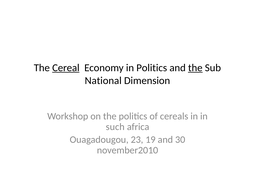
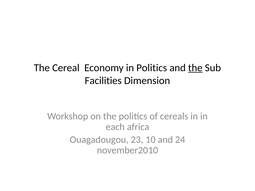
Cereal underline: present -> none (66, 68)
National: National -> Facilities (103, 81)
such: such -> each (115, 127)
19: 19 -> 10 (151, 140)
30: 30 -> 24 (180, 140)
